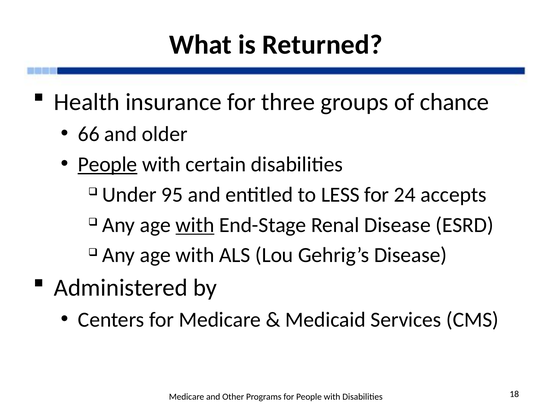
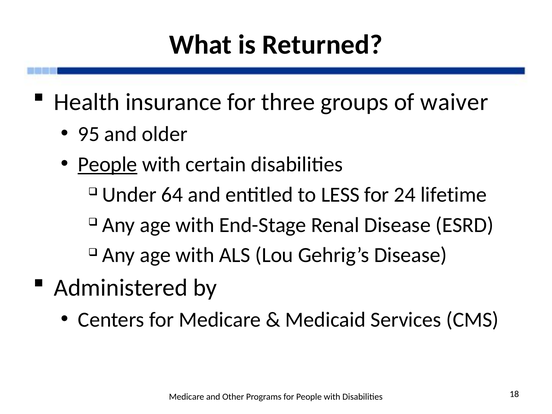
chance: chance -> waiver (454, 102)
66: 66 -> 95 (89, 134)
95: 95 -> 64 (172, 195)
accepts: accepts -> lifetime (454, 195)
with underline: present -> none (195, 225)
